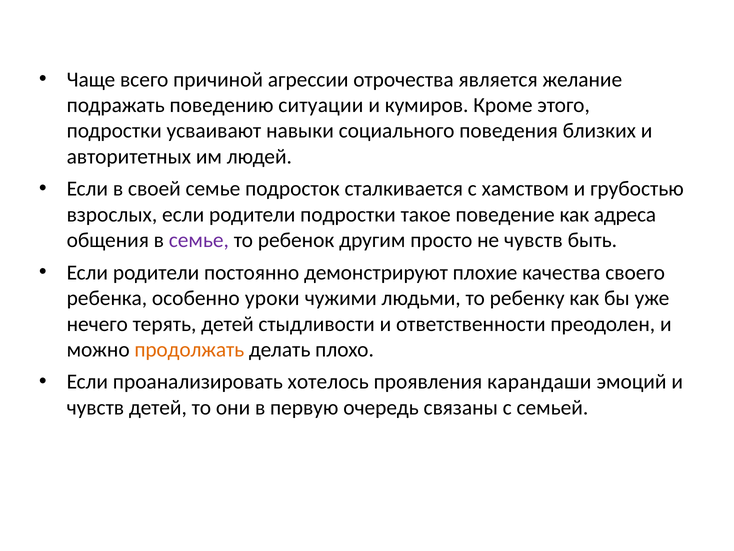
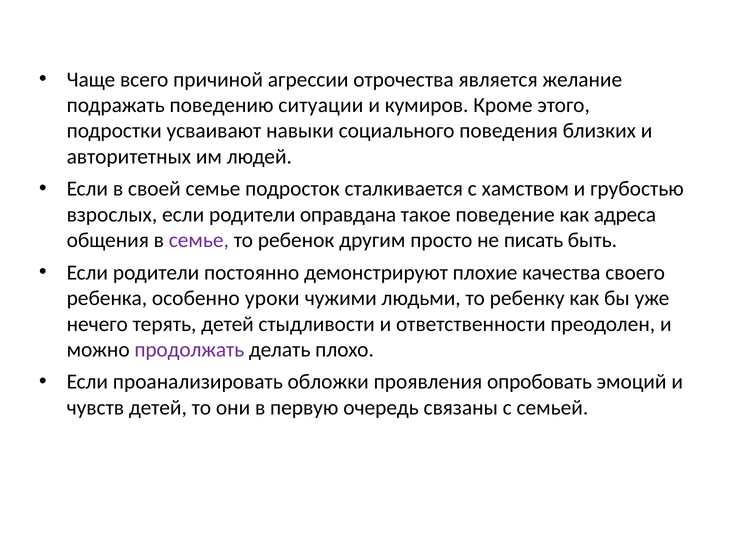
родители подростки: подростки -> оправдана (348, 214)
не чувств: чувств -> писать (534, 240)
продолжать colour: orange -> purple (189, 349)
хотелось: хотелось -> обложки (328, 382)
карандаши: карандаши -> опробовать (540, 382)
